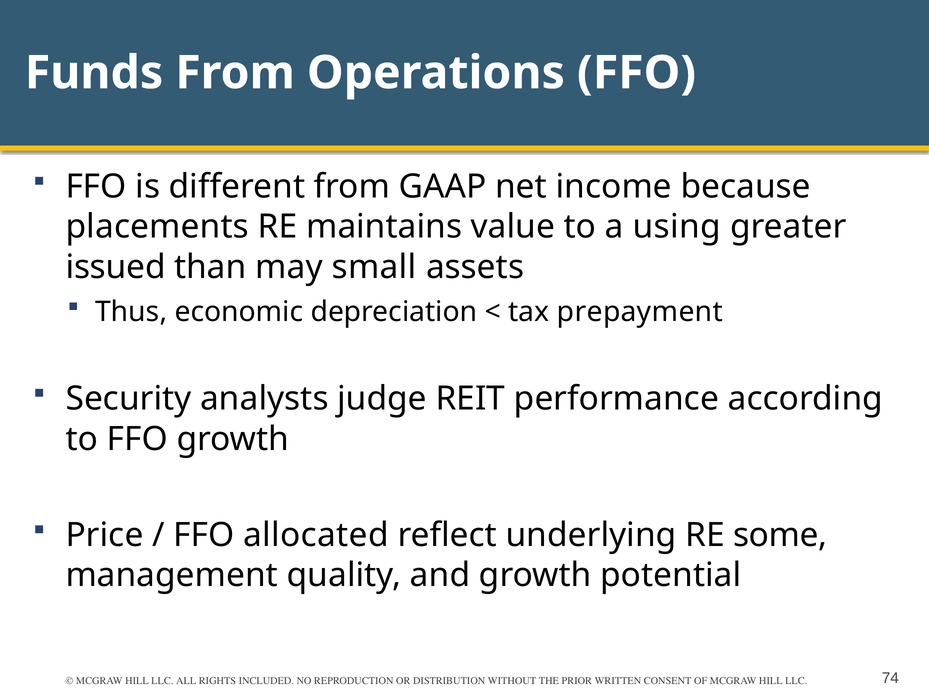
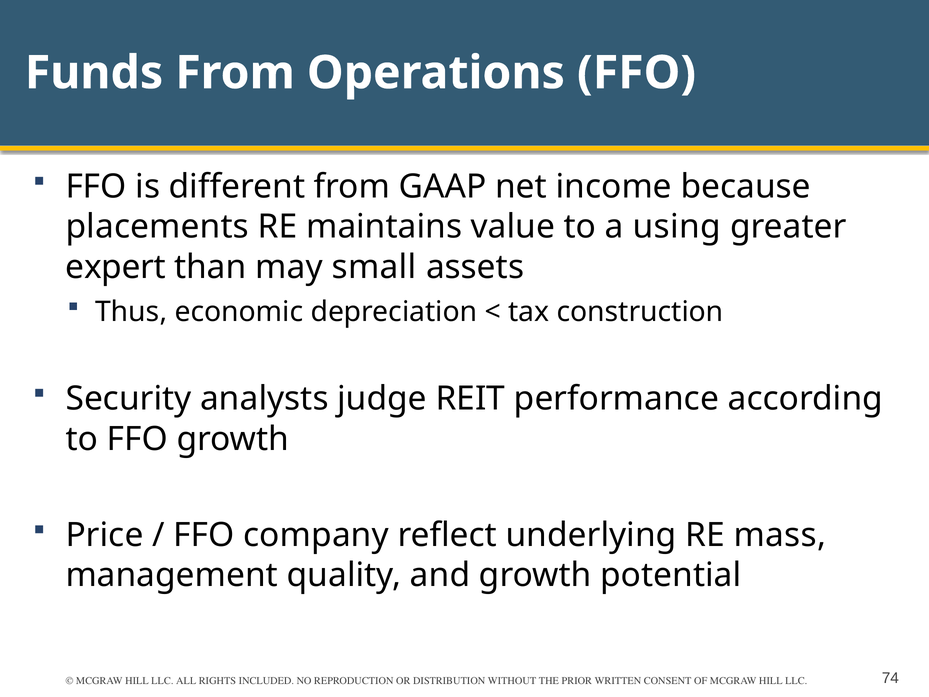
issued: issued -> expert (116, 267)
prepayment: prepayment -> construction (640, 312)
allocated: allocated -> company (316, 535)
some: some -> mass (780, 535)
